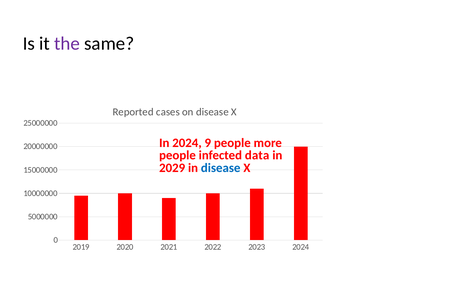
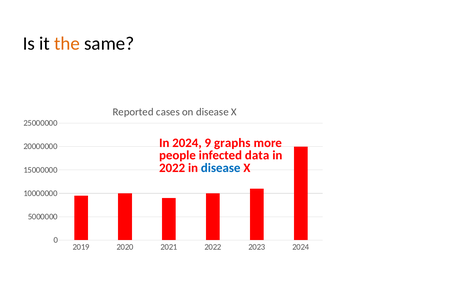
the colour: purple -> orange (67, 44)
9 people: people -> graphs (232, 143)
2029: 2029 -> 2022 (172, 168)
